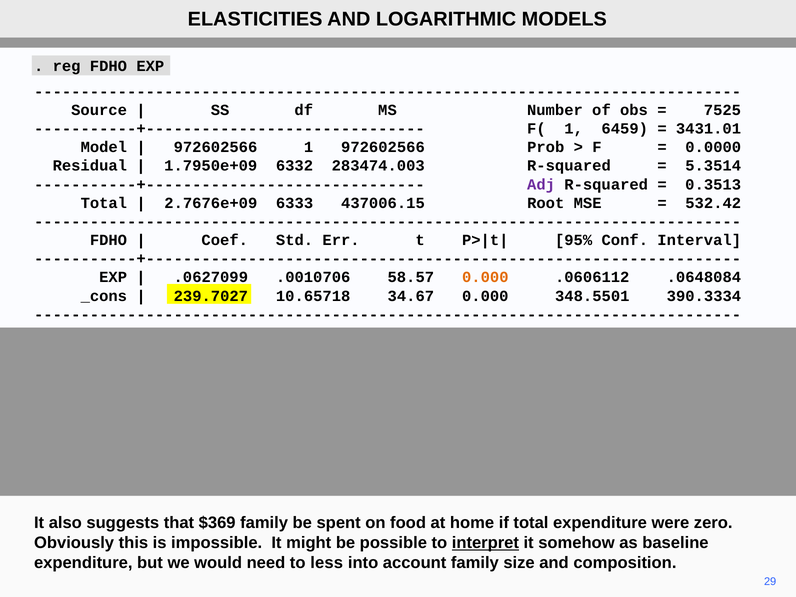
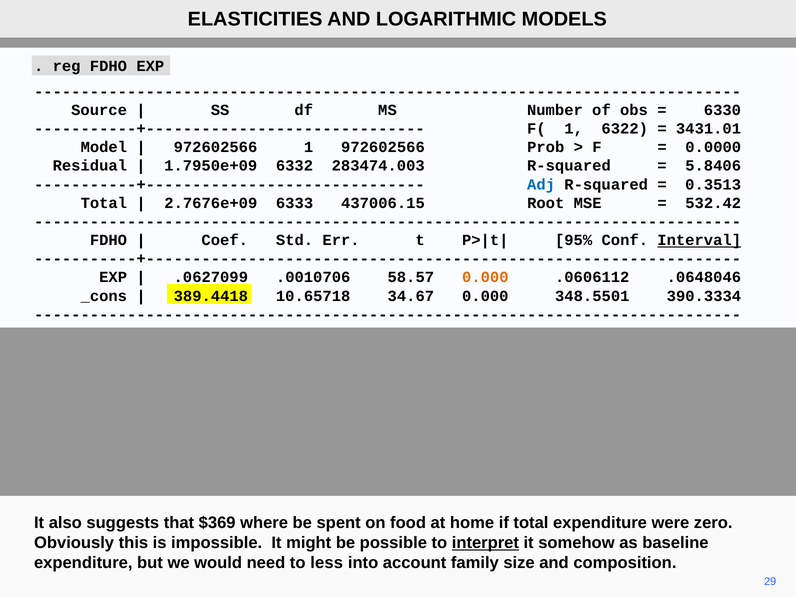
7525: 7525 -> 6330 (722, 110)
6459: 6459 -> 6322 (625, 129)
5.3514: 5.3514 -> 5.8406 (713, 166)
Adj colour: purple -> blue (541, 184)
Interval underline: none -> present (699, 240)
.0648084: .0648084 -> .0648046 (704, 277)
239.7027: 239.7027 -> 389.4418 (211, 296)
$369 family: family -> where (264, 523)
